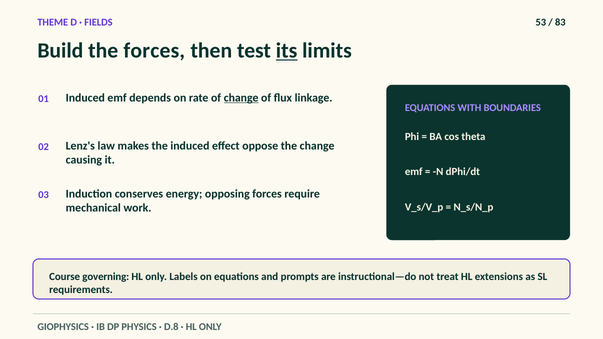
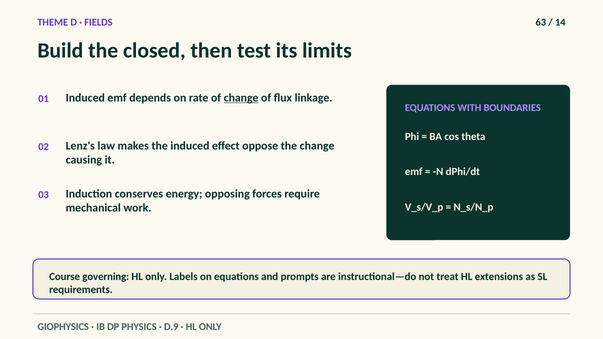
53: 53 -> 63 (541, 22)
83: 83 -> 14 (560, 22)
the forces: forces -> closed (154, 51)
its underline: present -> none (287, 51)
D.8: D.8 -> D.9 (171, 327)
